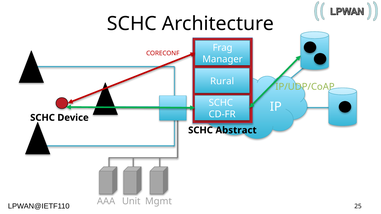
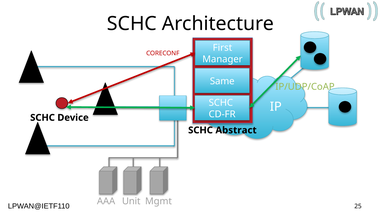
Frag: Frag -> First (222, 48)
Rural: Rural -> Same (222, 81)
